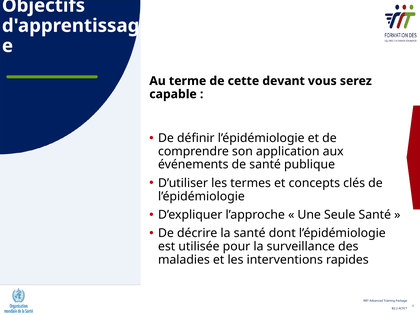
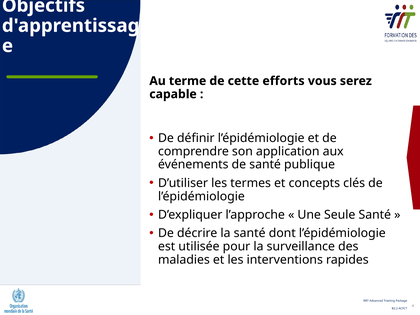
devant: devant -> efforts (284, 81)
